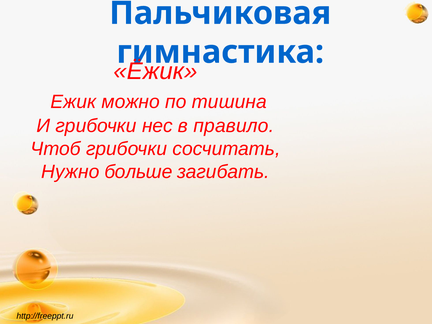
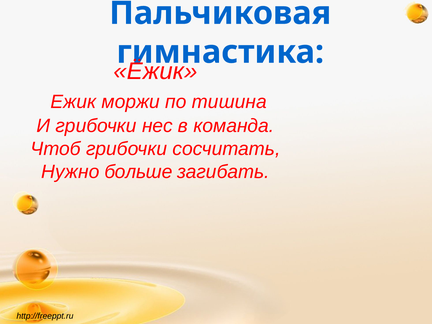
можно: можно -> моржи (131, 102)
правило: правило -> команда (234, 126)
